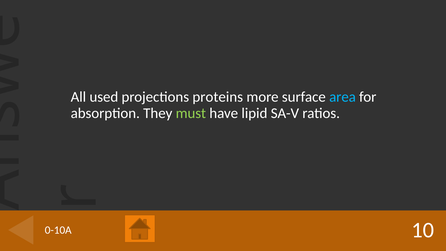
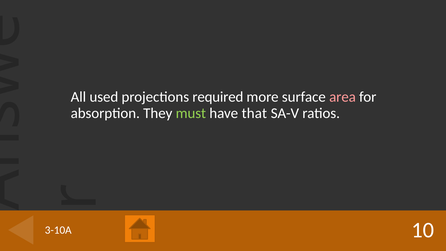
proteins: proteins -> required (218, 97)
area colour: light blue -> pink (342, 97)
lipid: lipid -> that (254, 113)
0-10A: 0-10A -> 3-10A (58, 230)
